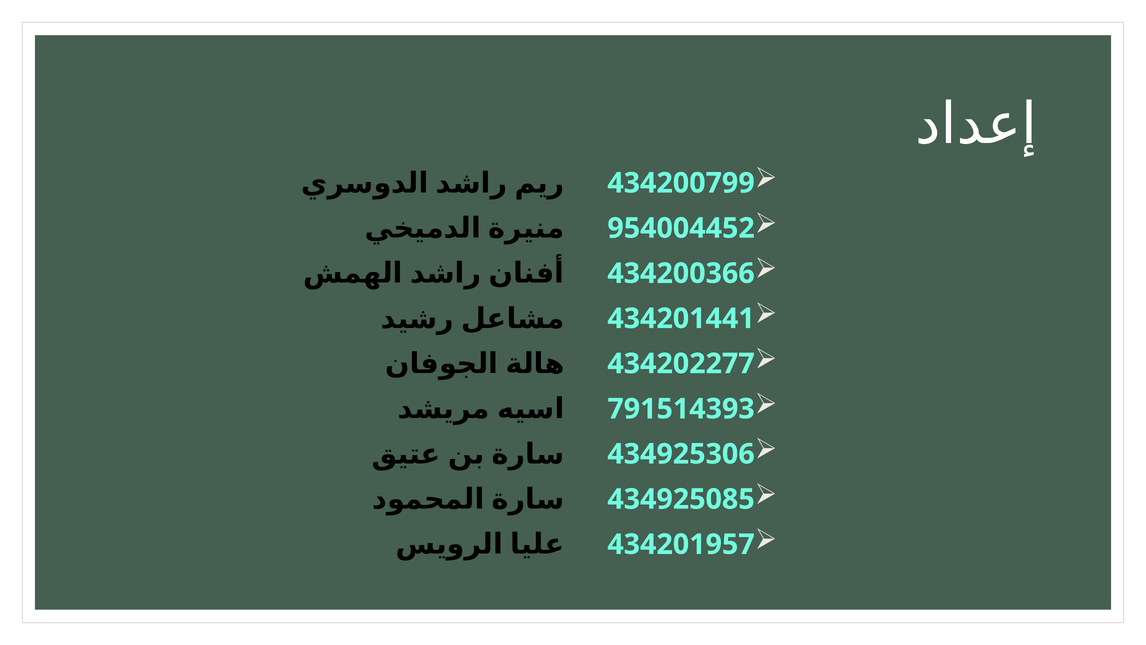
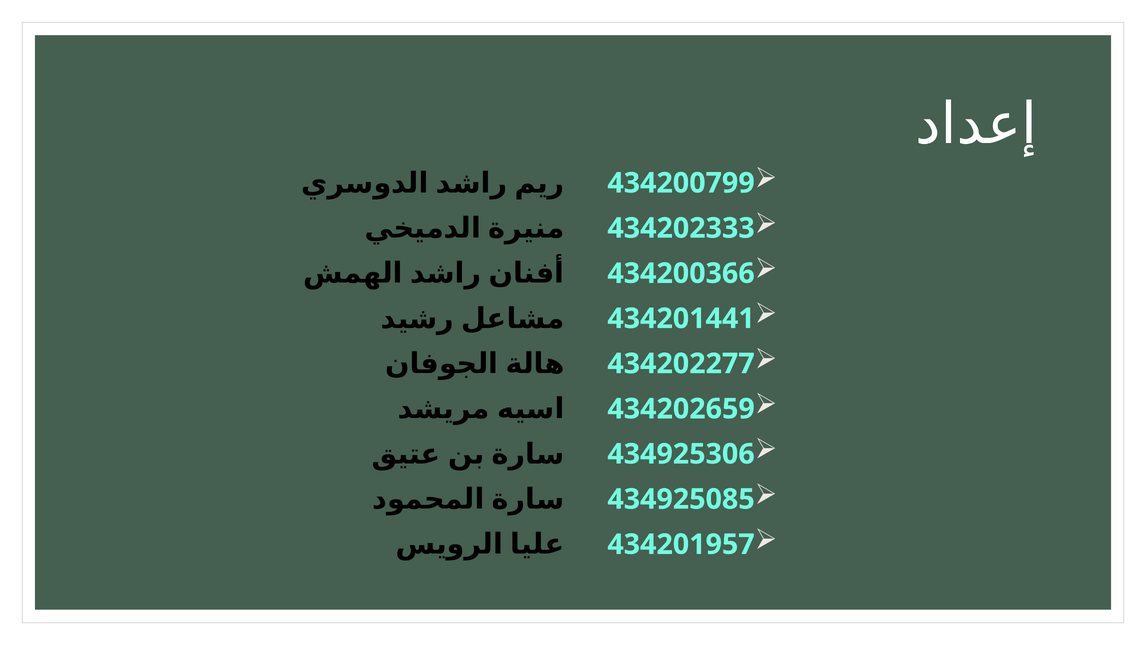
954004452: 954004452 -> 434202333 (681, 228)
791514393: 791514393 -> 434202659 (681, 409)
